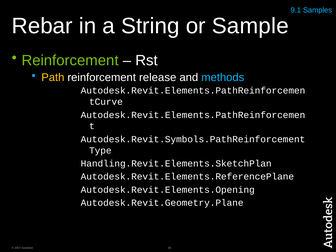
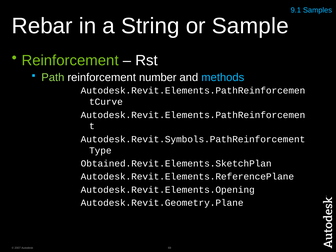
Path colour: yellow -> light green (53, 78)
release: release -> number (158, 78)
Handling.Revit.Elements.SketchPlan: Handling.Revit.Elements.SketchPlan -> Obtained.Revit.Elements.SketchPlan (176, 164)
